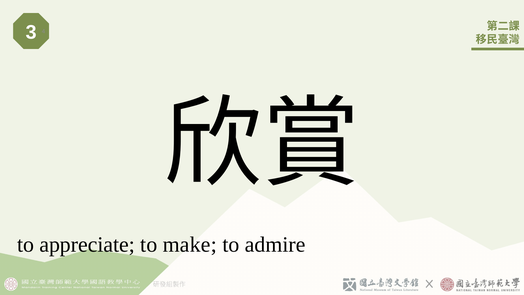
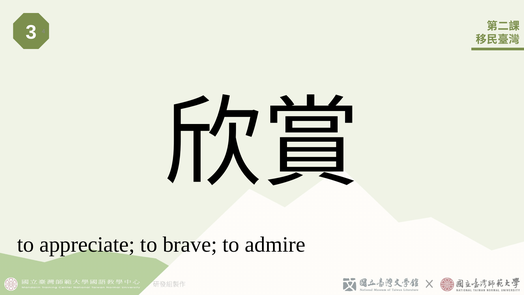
make: make -> brave (190, 245)
